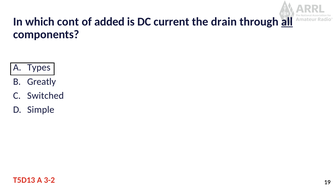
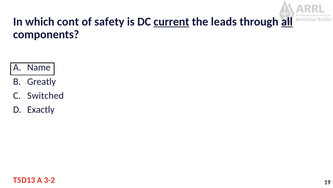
added: added -> safety (109, 22)
current underline: none -> present (171, 22)
drain: drain -> leads (224, 22)
Types: Types -> Name (39, 67)
Simple: Simple -> Exactly (41, 109)
